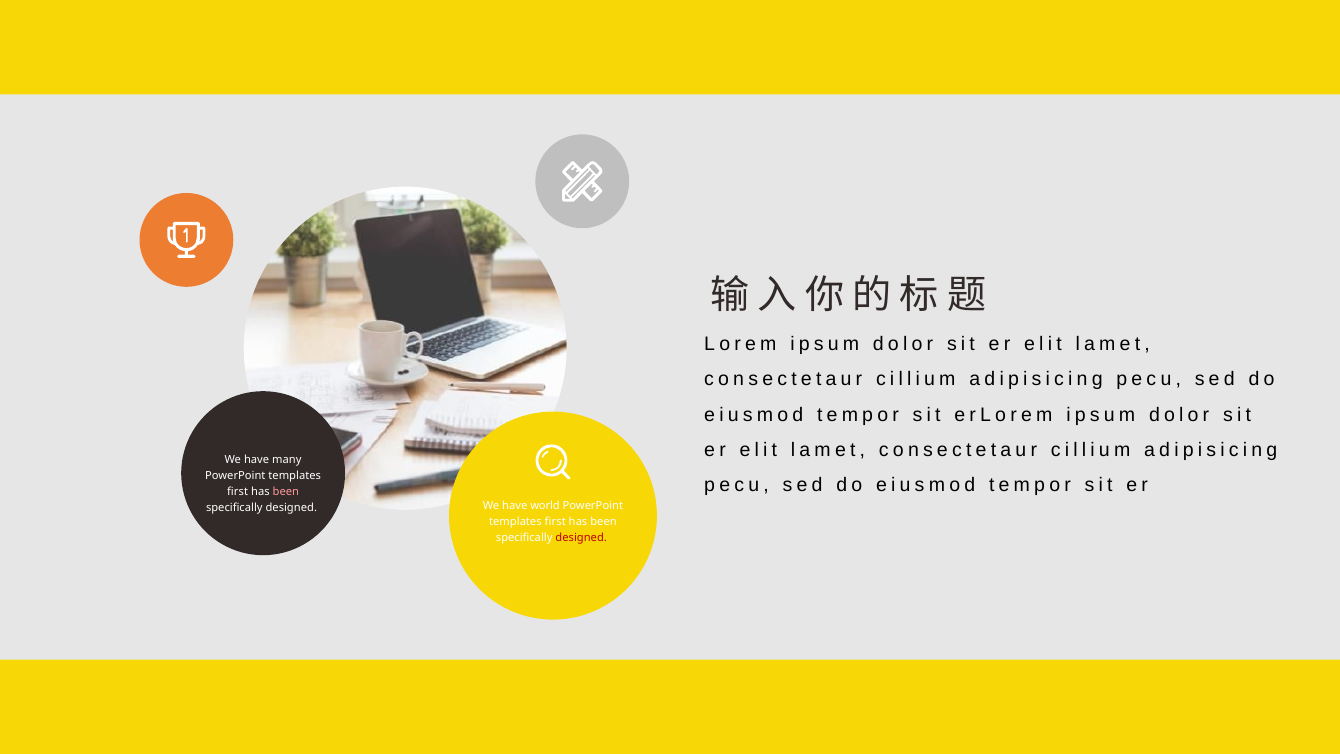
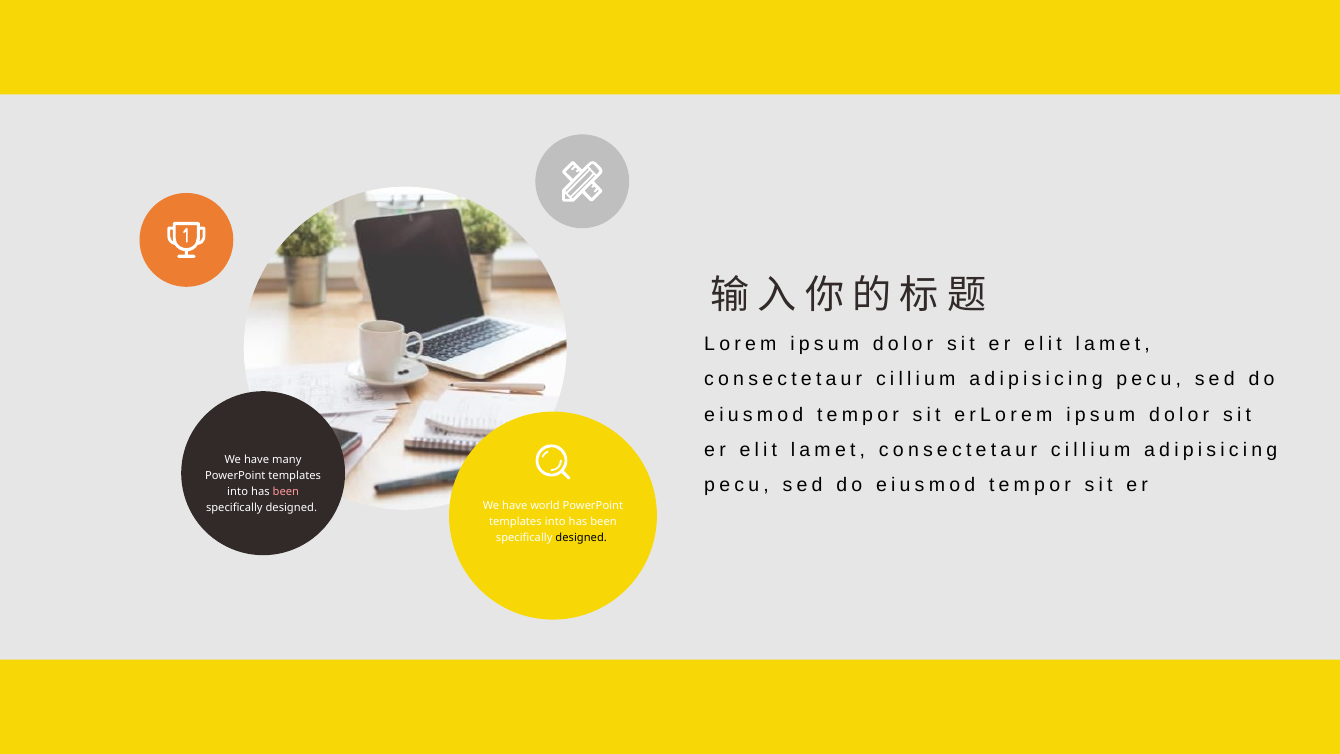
first: first -> into (238, 492)
first: first -> into (555, 522)
designed colour: red -> black (581, 538)
